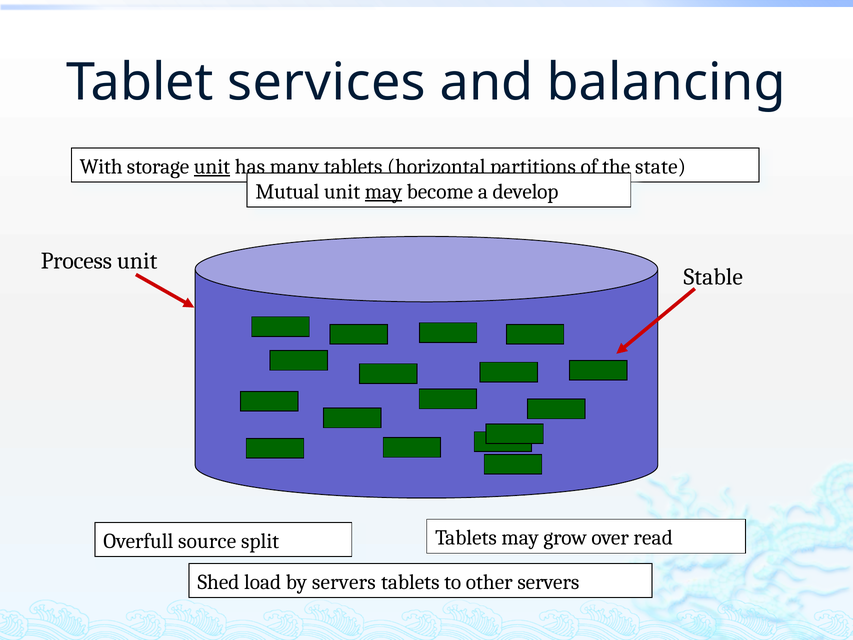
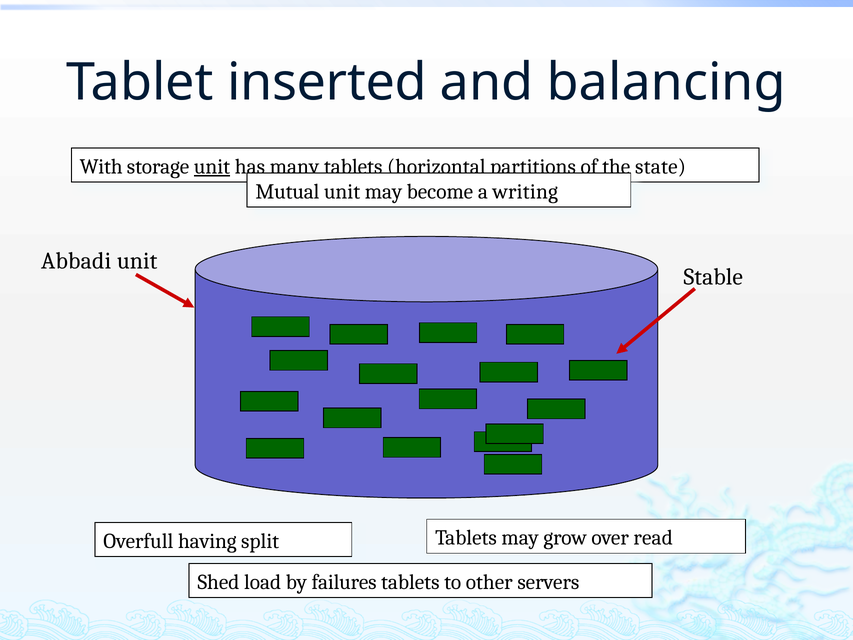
services: services -> inserted (327, 83)
may underline: present -> none (383, 191)
develop: develop -> writing (525, 191)
Process: Process -> Abbadi (76, 261)
source: source -> having (207, 541)
by servers: servers -> failures (344, 582)
